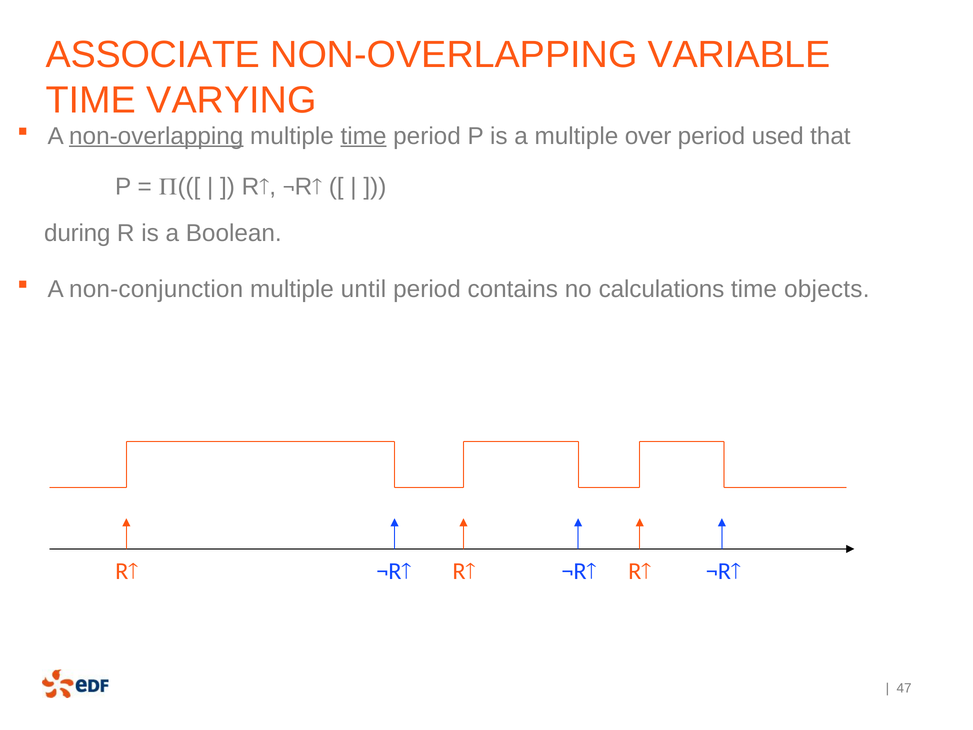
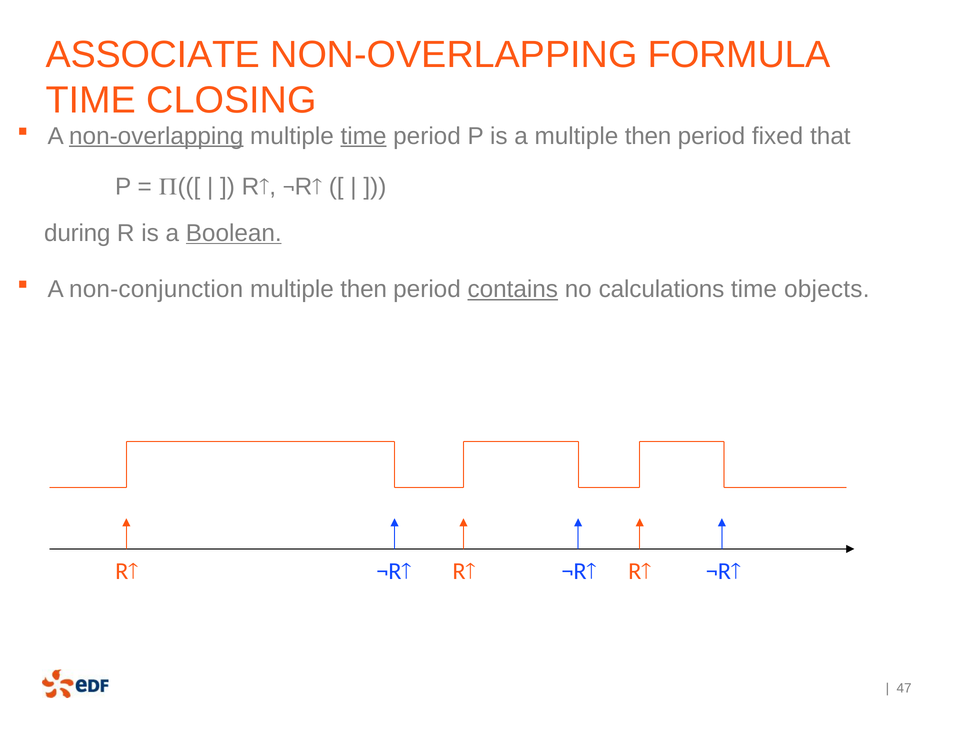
VARIABLE: VARIABLE -> FORMULA (739, 55)
VARYING: VARYING -> CLOSING (231, 100)
a multiple over: over -> then (648, 136)
used: used -> fixed (778, 136)
Boolean underline: none -> present (234, 233)
until: until -> then (364, 289)
contains underline: none -> present (513, 289)
